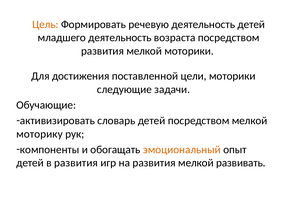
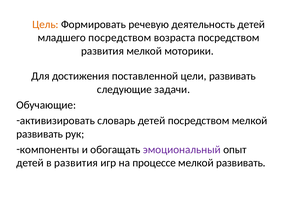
младшего деятельность: деятельность -> посредством (120, 38)
цели моторики: моторики -> развивать (232, 76)
моторику: моторику -> развивать (40, 134)
эмоциональный colour: orange -> purple (182, 150)
на развития: развития -> процессе (154, 163)
